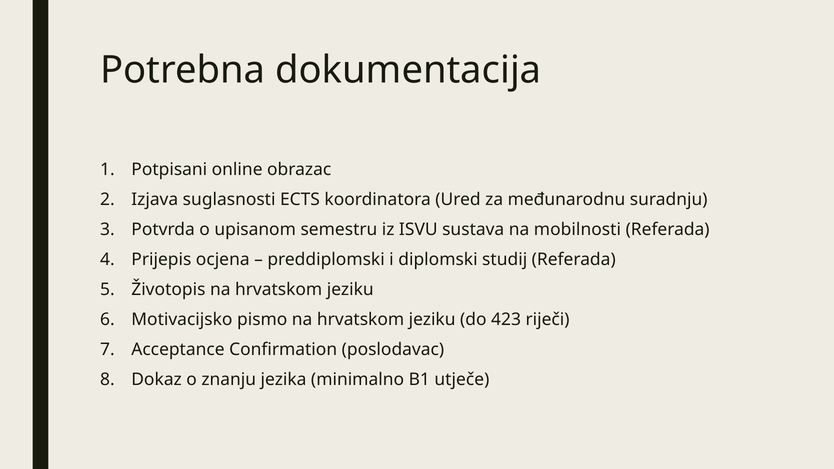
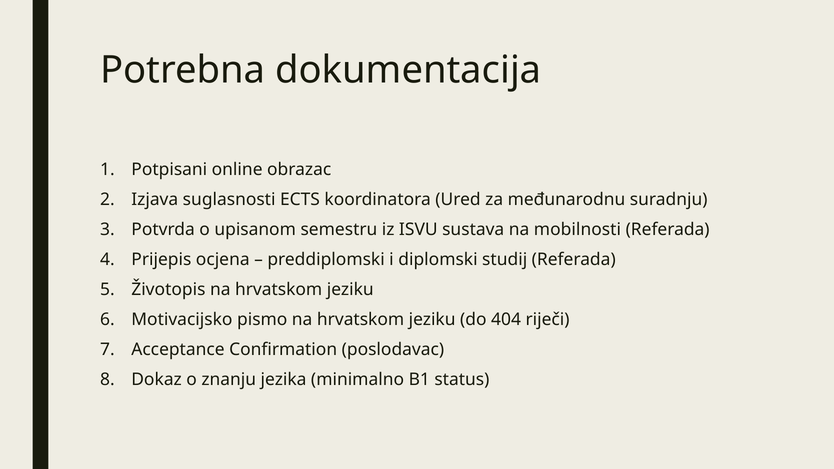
423: 423 -> 404 (506, 320)
utječe: utječe -> status (462, 380)
